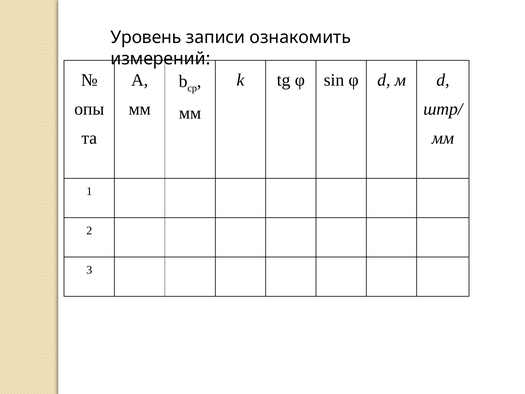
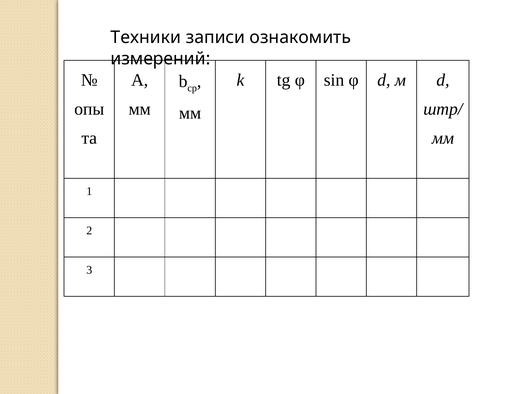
Уровень: Уровень -> Техники (146, 38)
